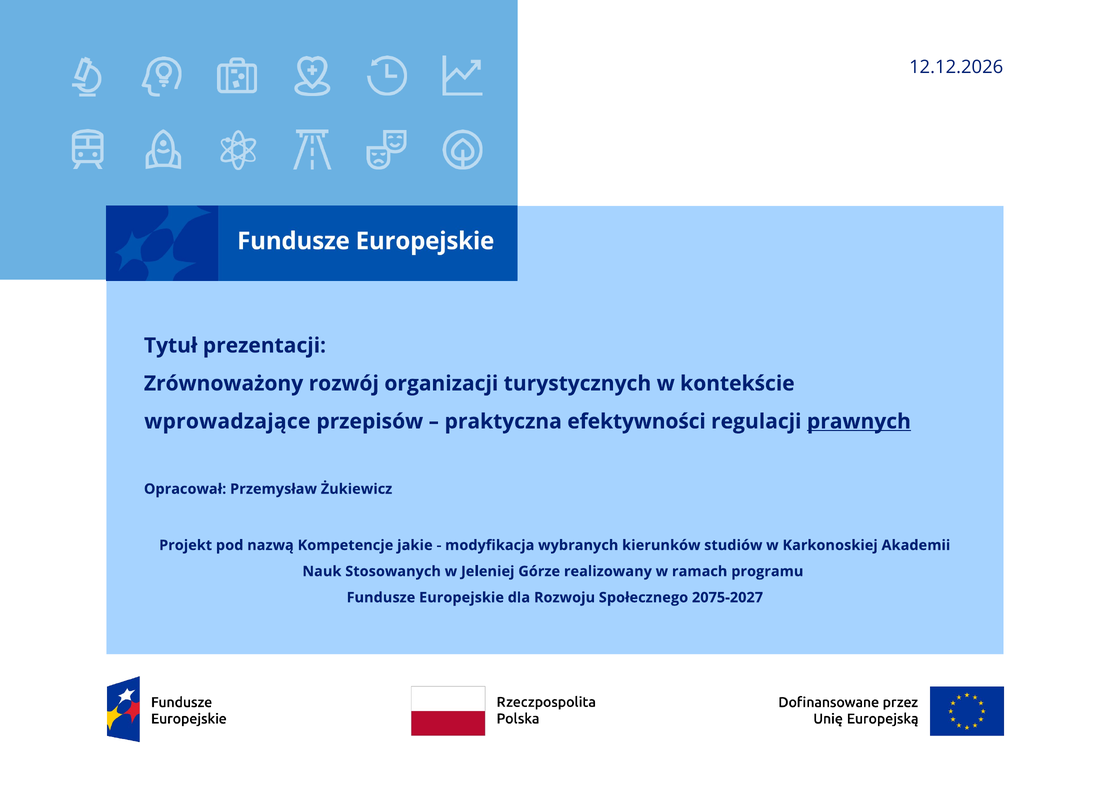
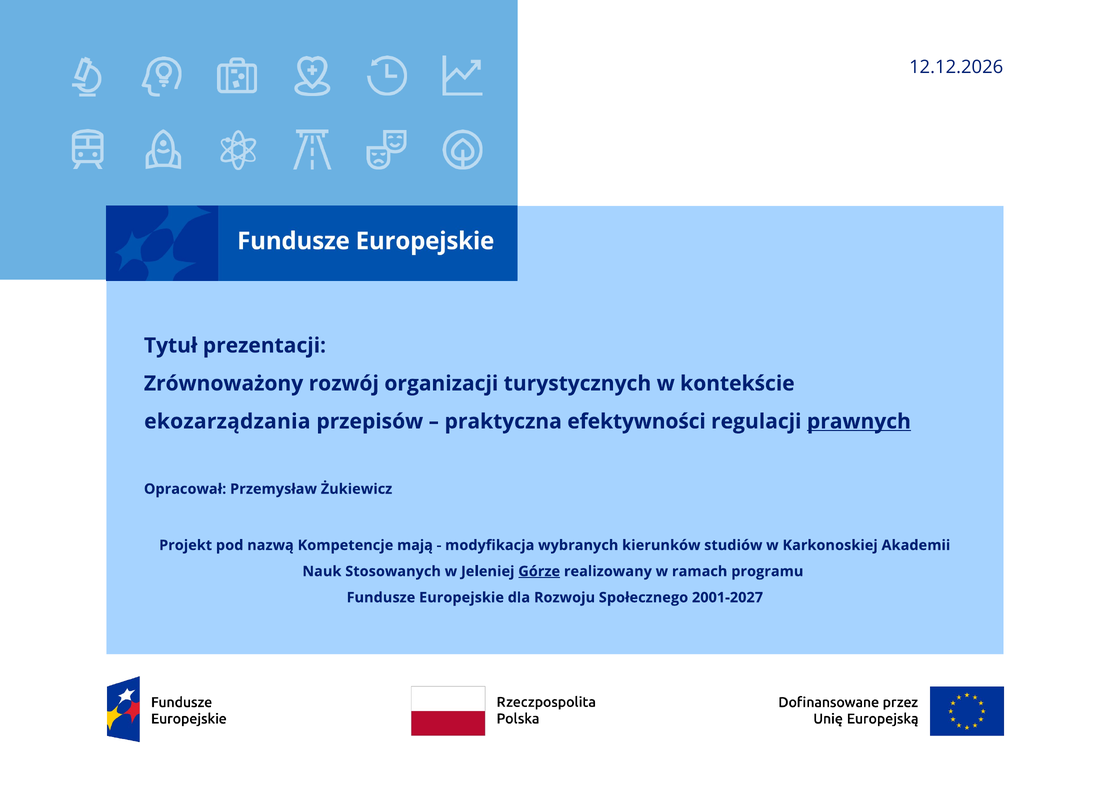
wprowadzające: wprowadzające -> ekozarządzania (227, 421)
jakie: jakie -> mają (415, 545)
Górze underline: none -> present (539, 571)
2075-2027: 2075-2027 -> 2001-2027 (728, 597)
